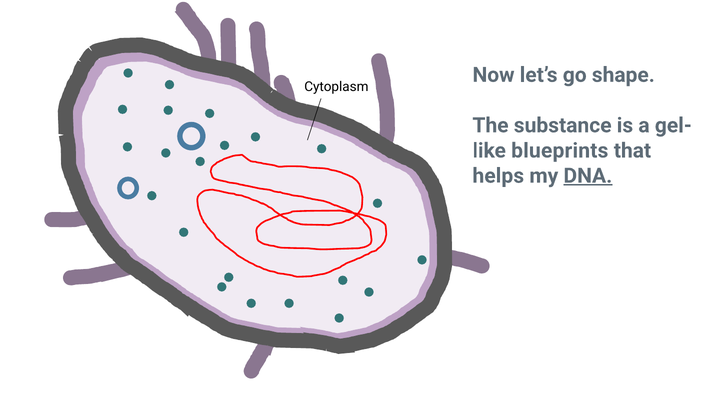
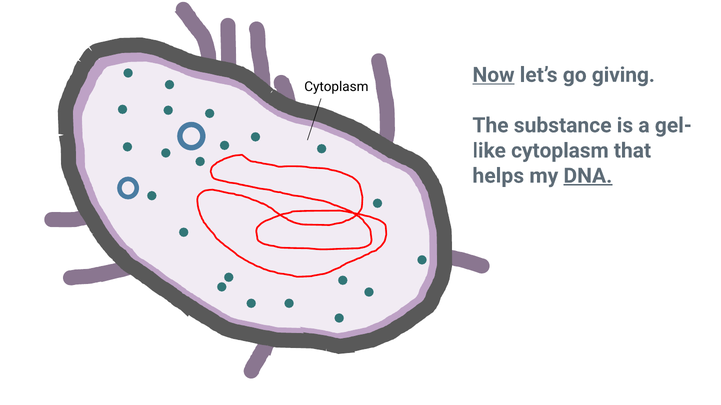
Now underline: none -> present (494, 75)
shape: shape -> giving (623, 75)
blueprints: blueprints -> cytoplasm (560, 151)
